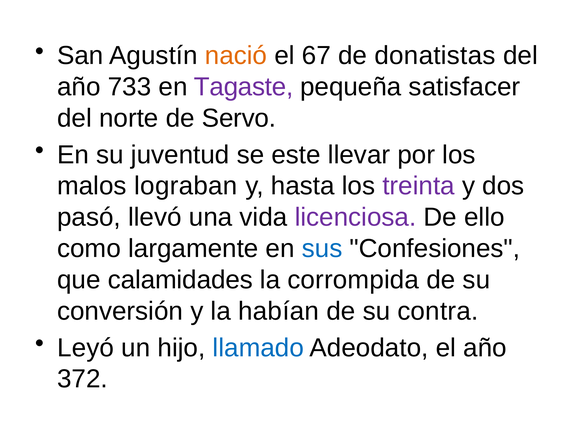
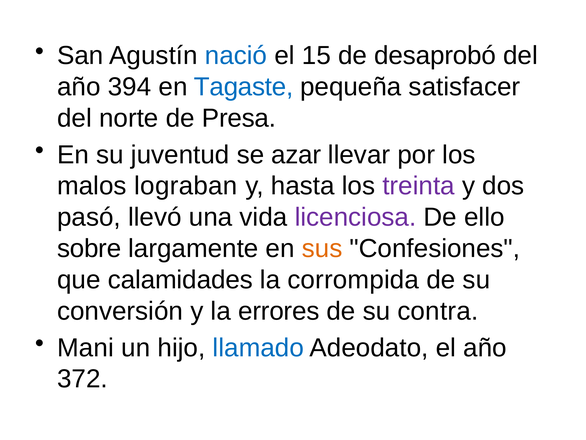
nació colour: orange -> blue (236, 56)
67: 67 -> 15 (316, 56)
donatistas: donatistas -> desaprobó (435, 56)
733: 733 -> 394 (130, 87)
Tagaste colour: purple -> blue (244, 87)
Servo: Servo -> Presa (239, 118)
este: este -> azar (296, 155)
como: como -> sobre (89, 248)
sus colour: blue -> orange (322, 248)
habían: habían -> errores (279, 311)
Leyó: Leyó -> Mani (86, 347)
